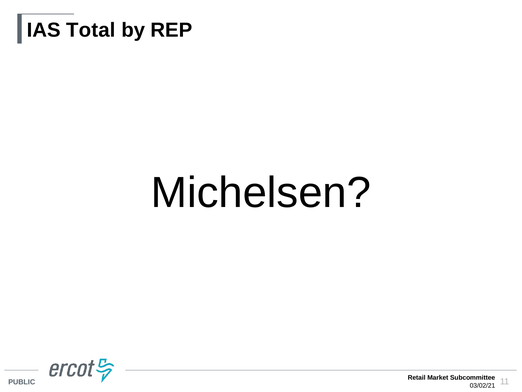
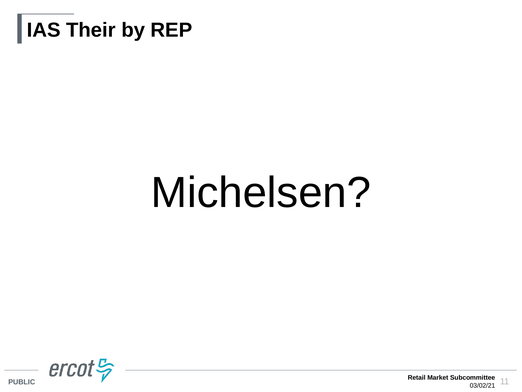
Total: Total -> Their (91, 30)
